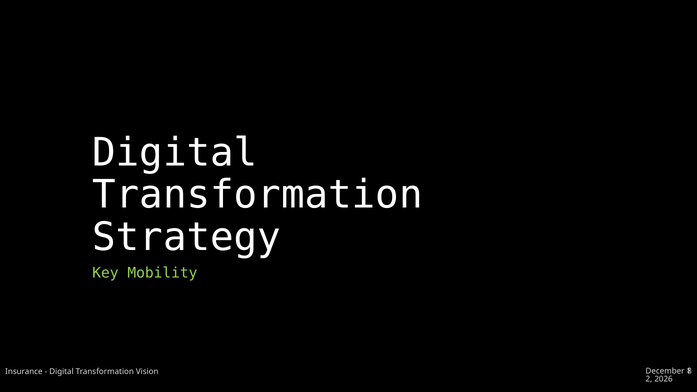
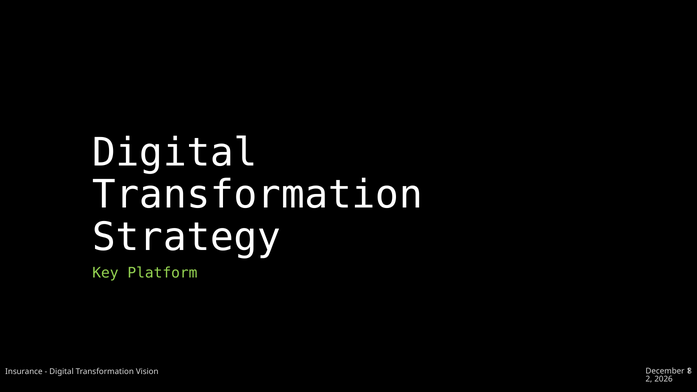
Mobility: Mobility -> Platform (162, 273)
